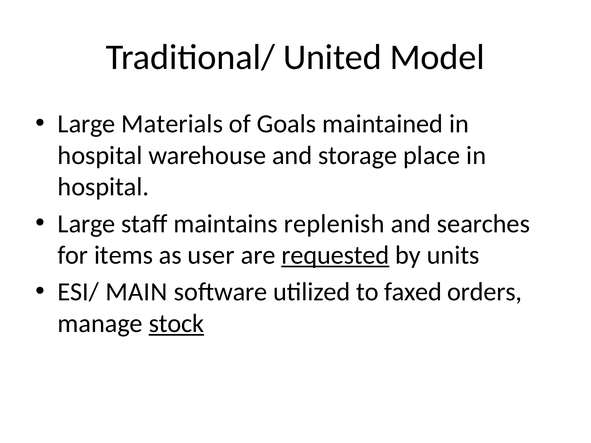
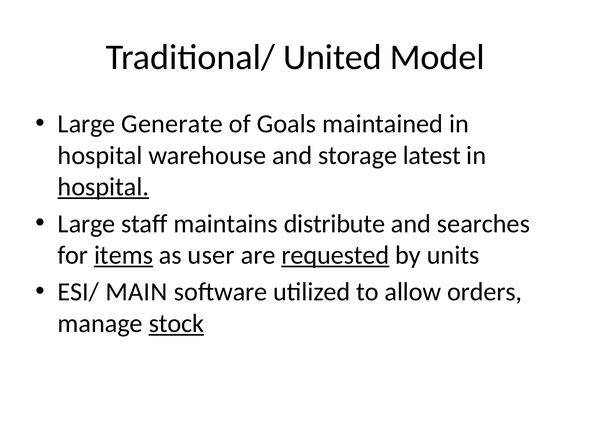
Materials: Materials -> Generate (172, 124)
place: place -> latest (432, 156)
hospital underline: none -> present (103, 187)
replenish: replenish -> distribute (334, 224)
items underline: none -> present (123, 255)
faxed: faxed -> allow (413, 292)
